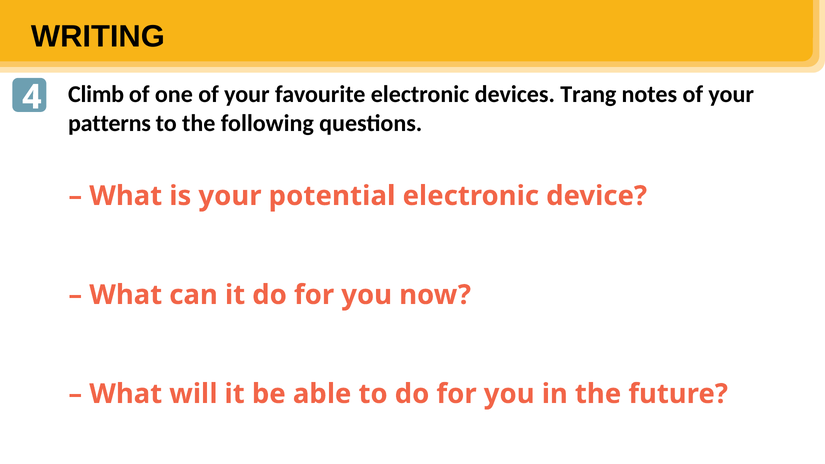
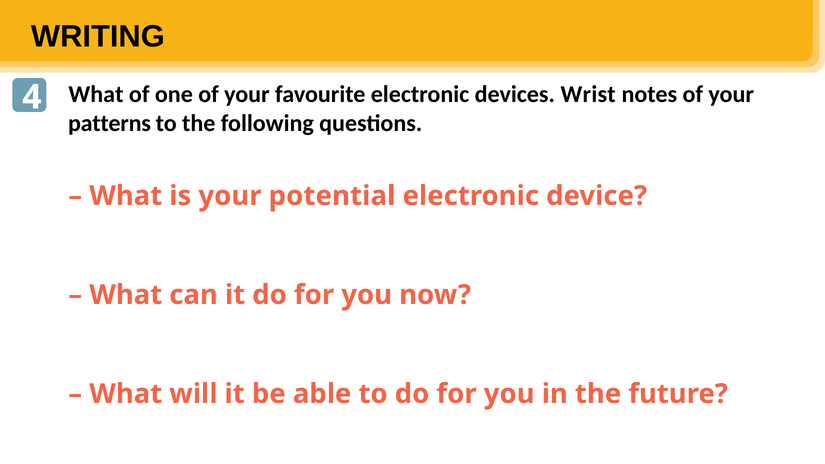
Climb: Climb -> What (96, 95)
Trang: Trang -> Wrist (588, 95)
